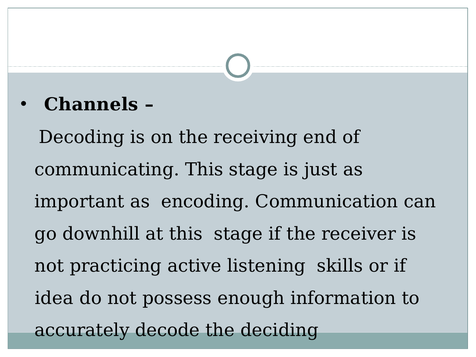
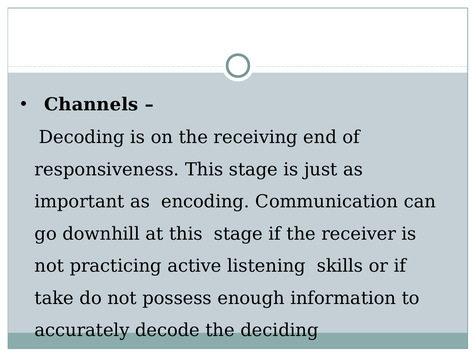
communicating: communicating -> responsiveness (107, 170)
idea: idea -> take (54, 298)
